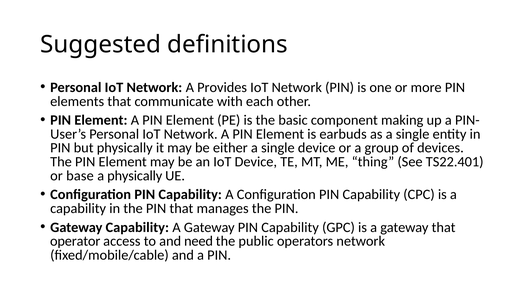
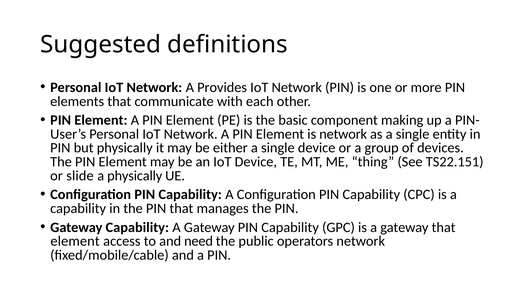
is earbuds: earbuds -> network (343, 134)
TS22.401: TS22.401 -> TS22.151 (455, 162)
base: base -> slide (80, 176)
operator: operator -> element (75, 242)
